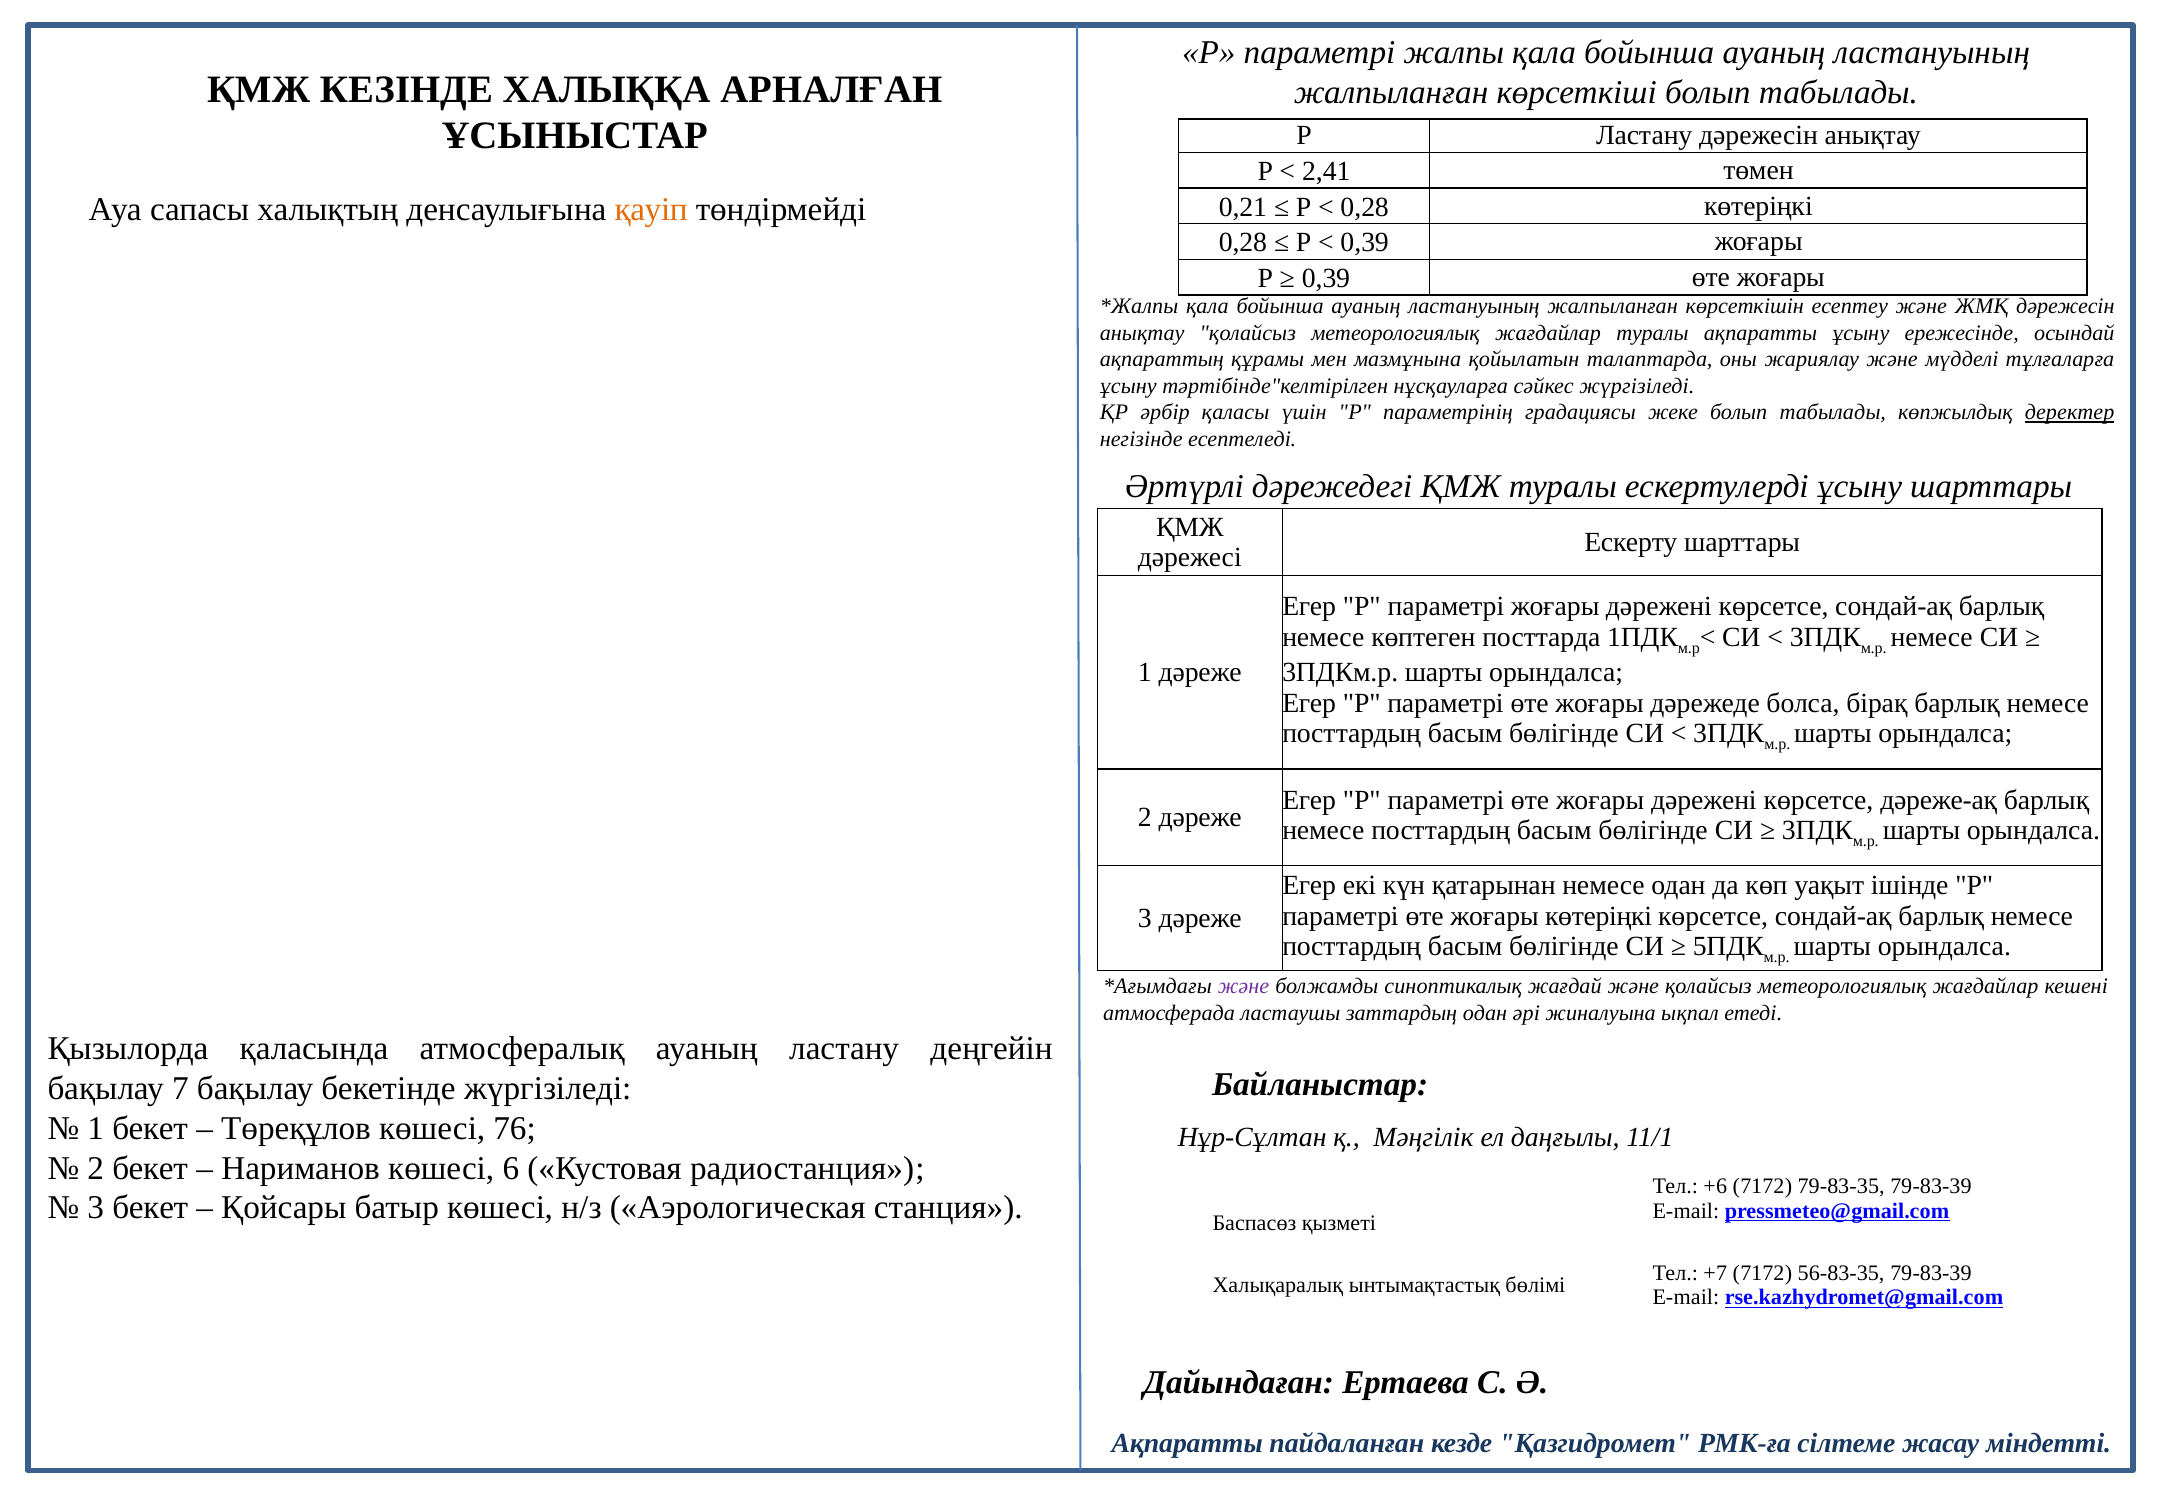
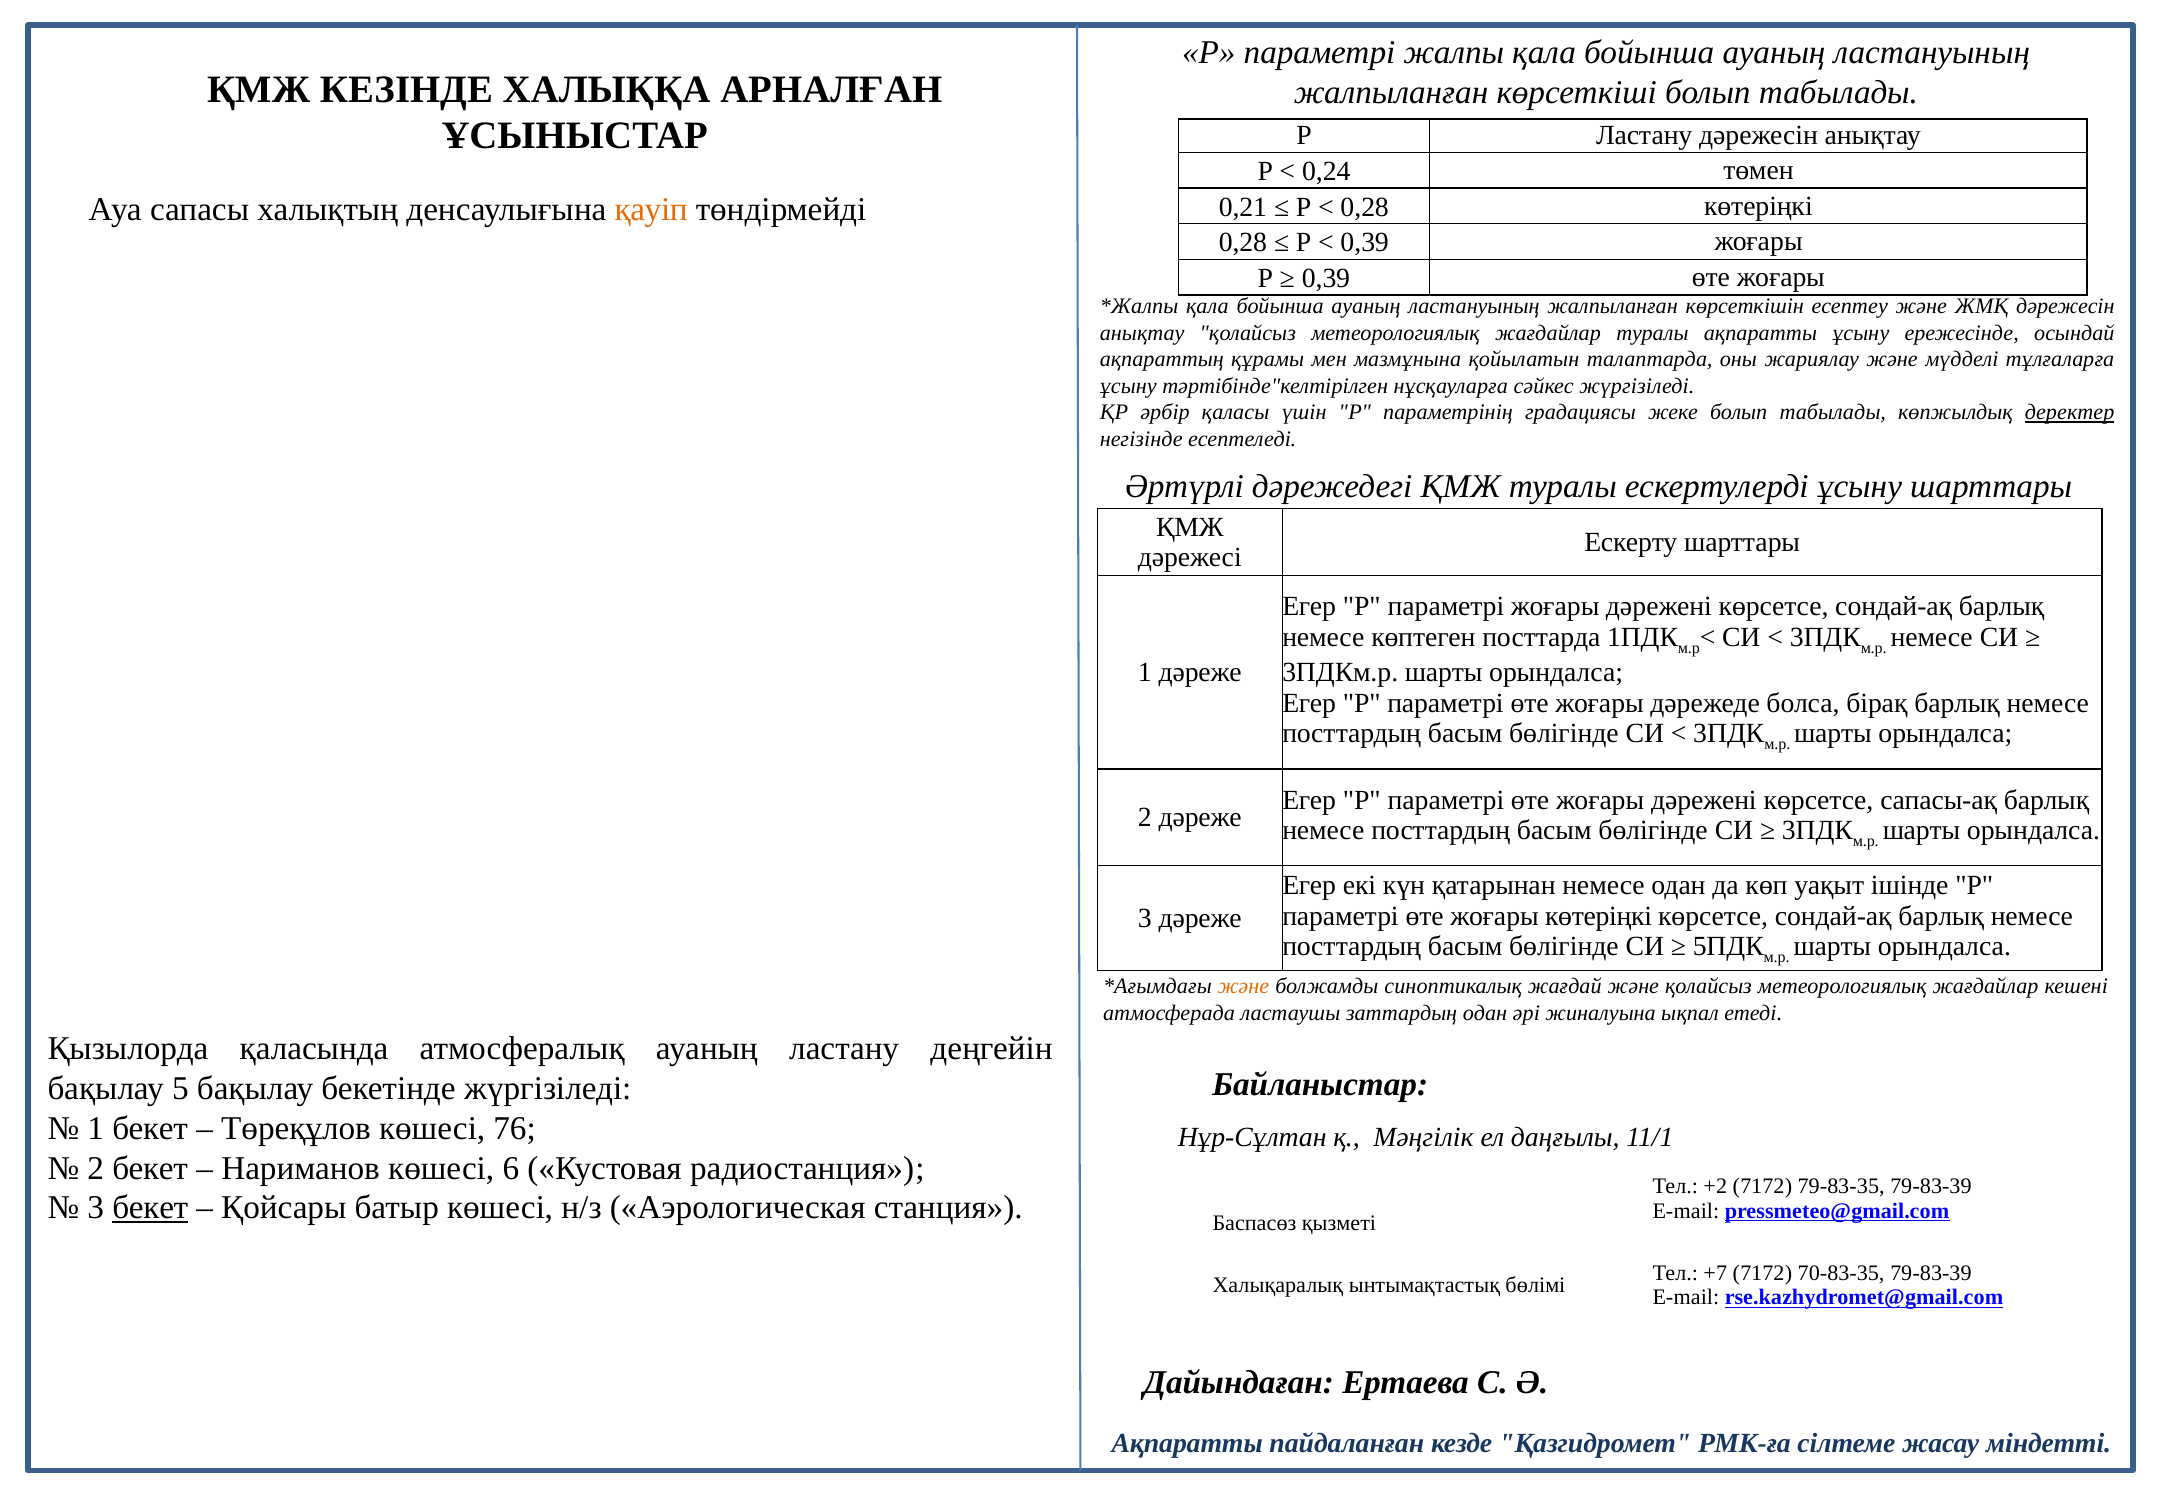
2,41: 2,41 -> 0,24 (1326, 171)
дәреже-ақ: дәреже-ақ -> сапасы-ақ (1939, 800)
және colour: purple -> orange (1243, 987)
7: 7 -> 5 (180, 1088)
+6: +6 -> +2 (1715, 1186)
бекет underline: none -> present (150, 1208)
56-83-35: 56-83-35 -> 70-83-35 (1841, 1273)
